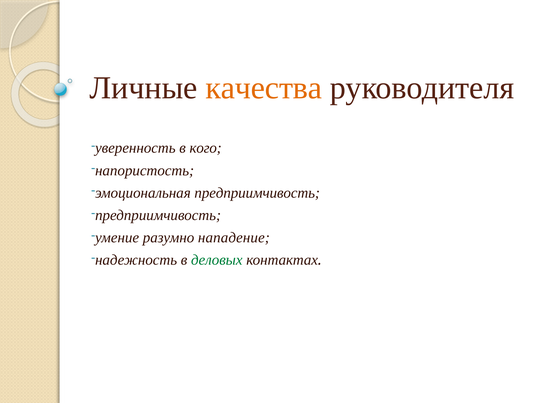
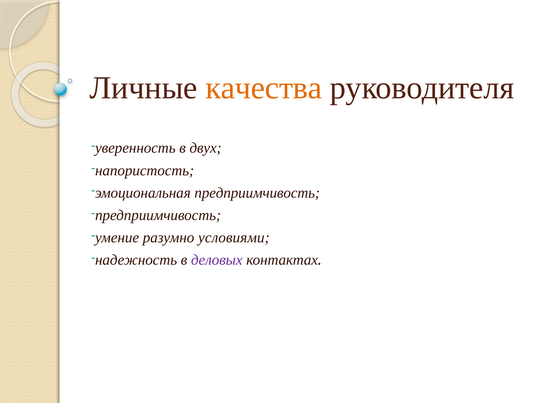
кого: кого -> двух (206, 148)
нападение: нападение -> условиями (234, 238)
деловых colour: green -> purple (217, 260)
